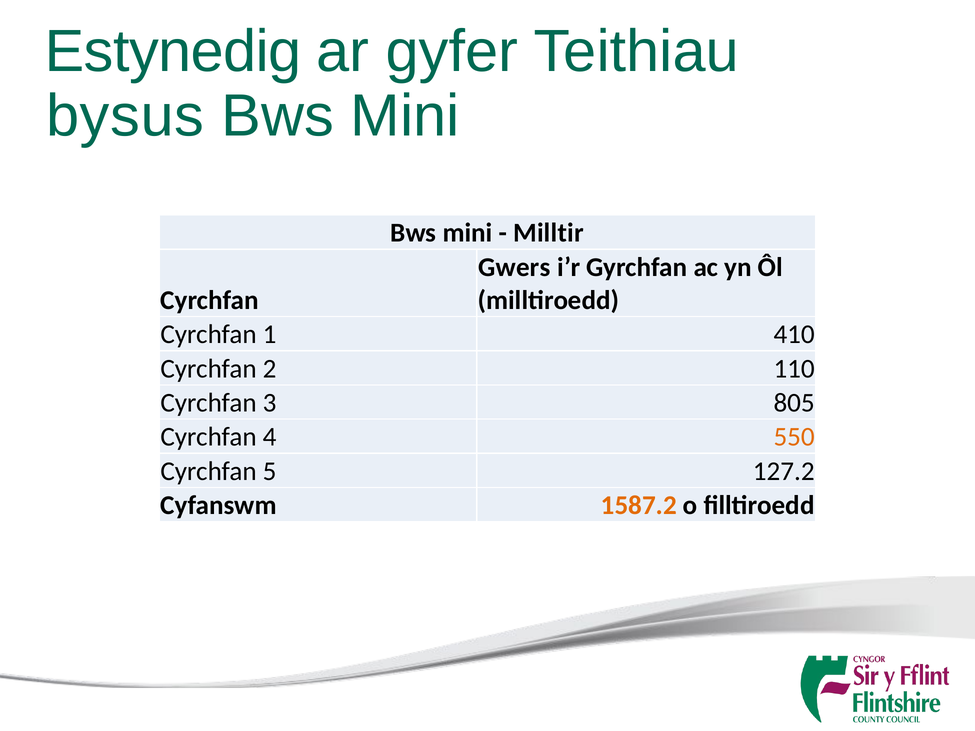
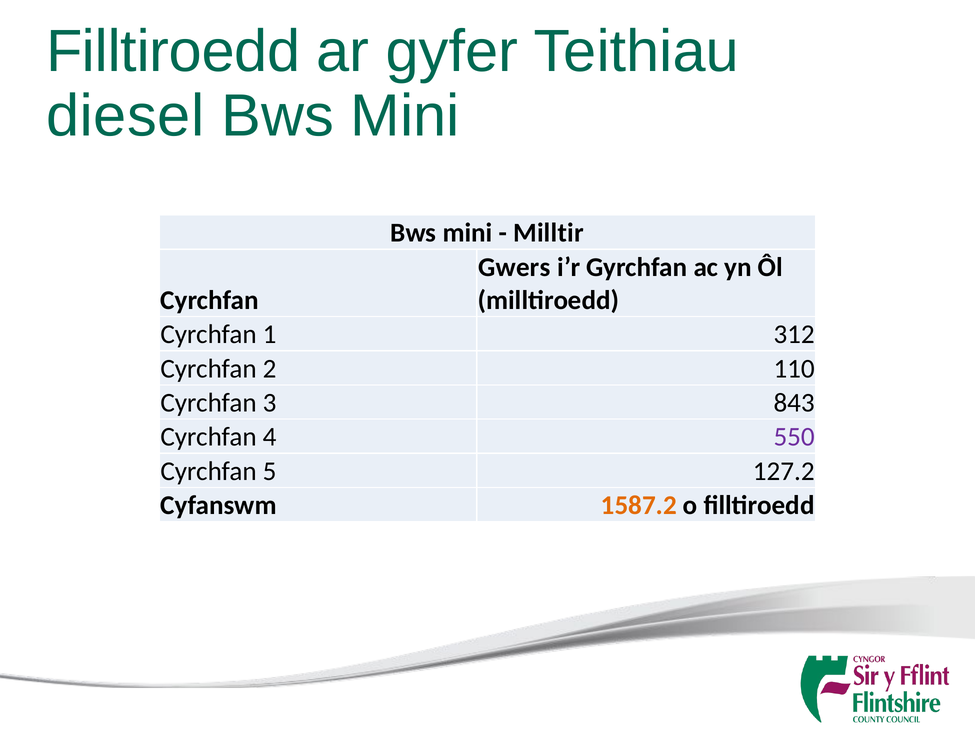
Estynedig: Estynedig -> Filltiroedd (173, 52)
bysus: bysus -> diesel (125, 116)
410: 410 -> 312 (794, 335)
805: 805 -> 843 (794, 403)
550 colour: orange -> purple (794, 437)
